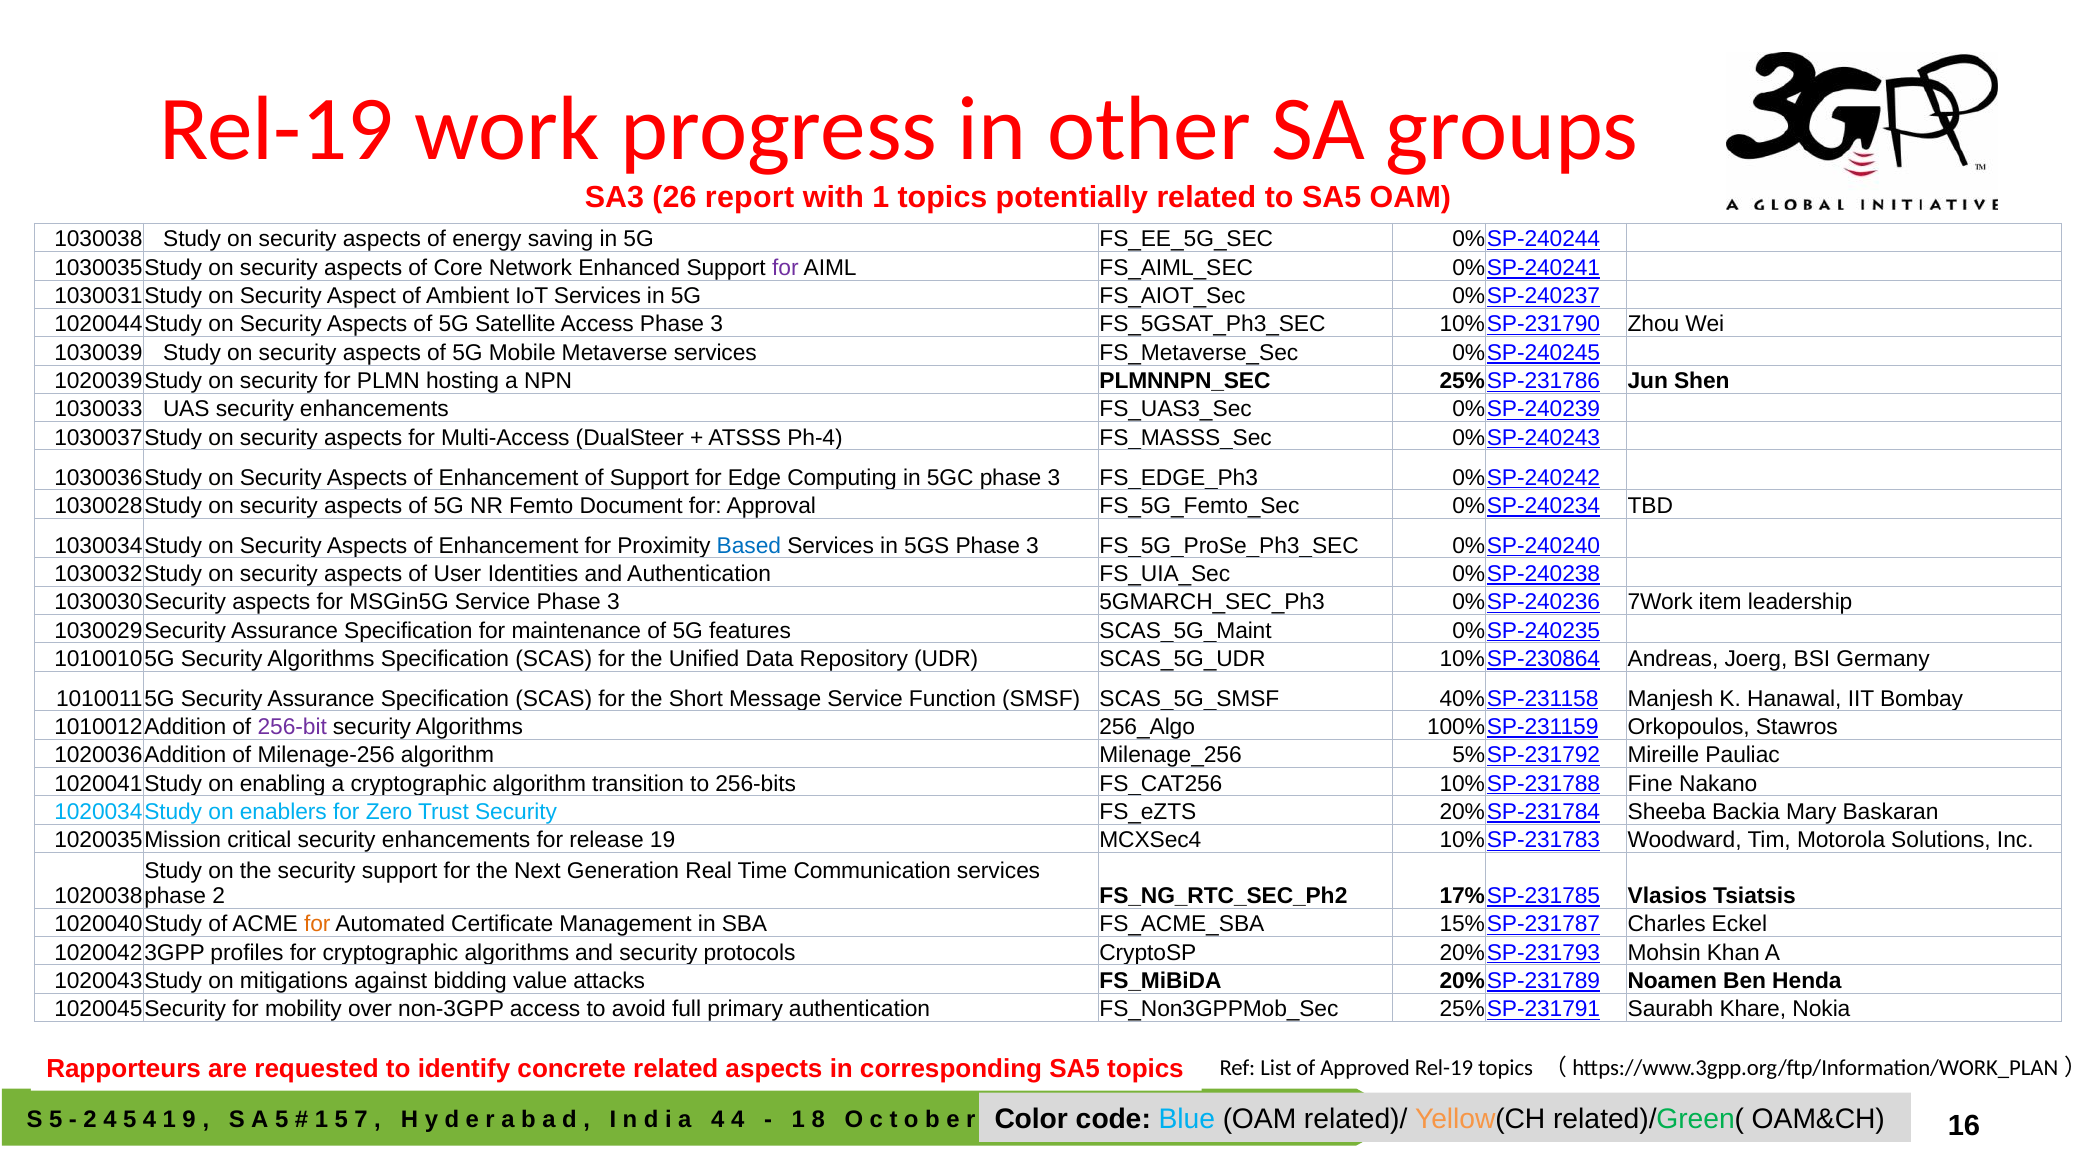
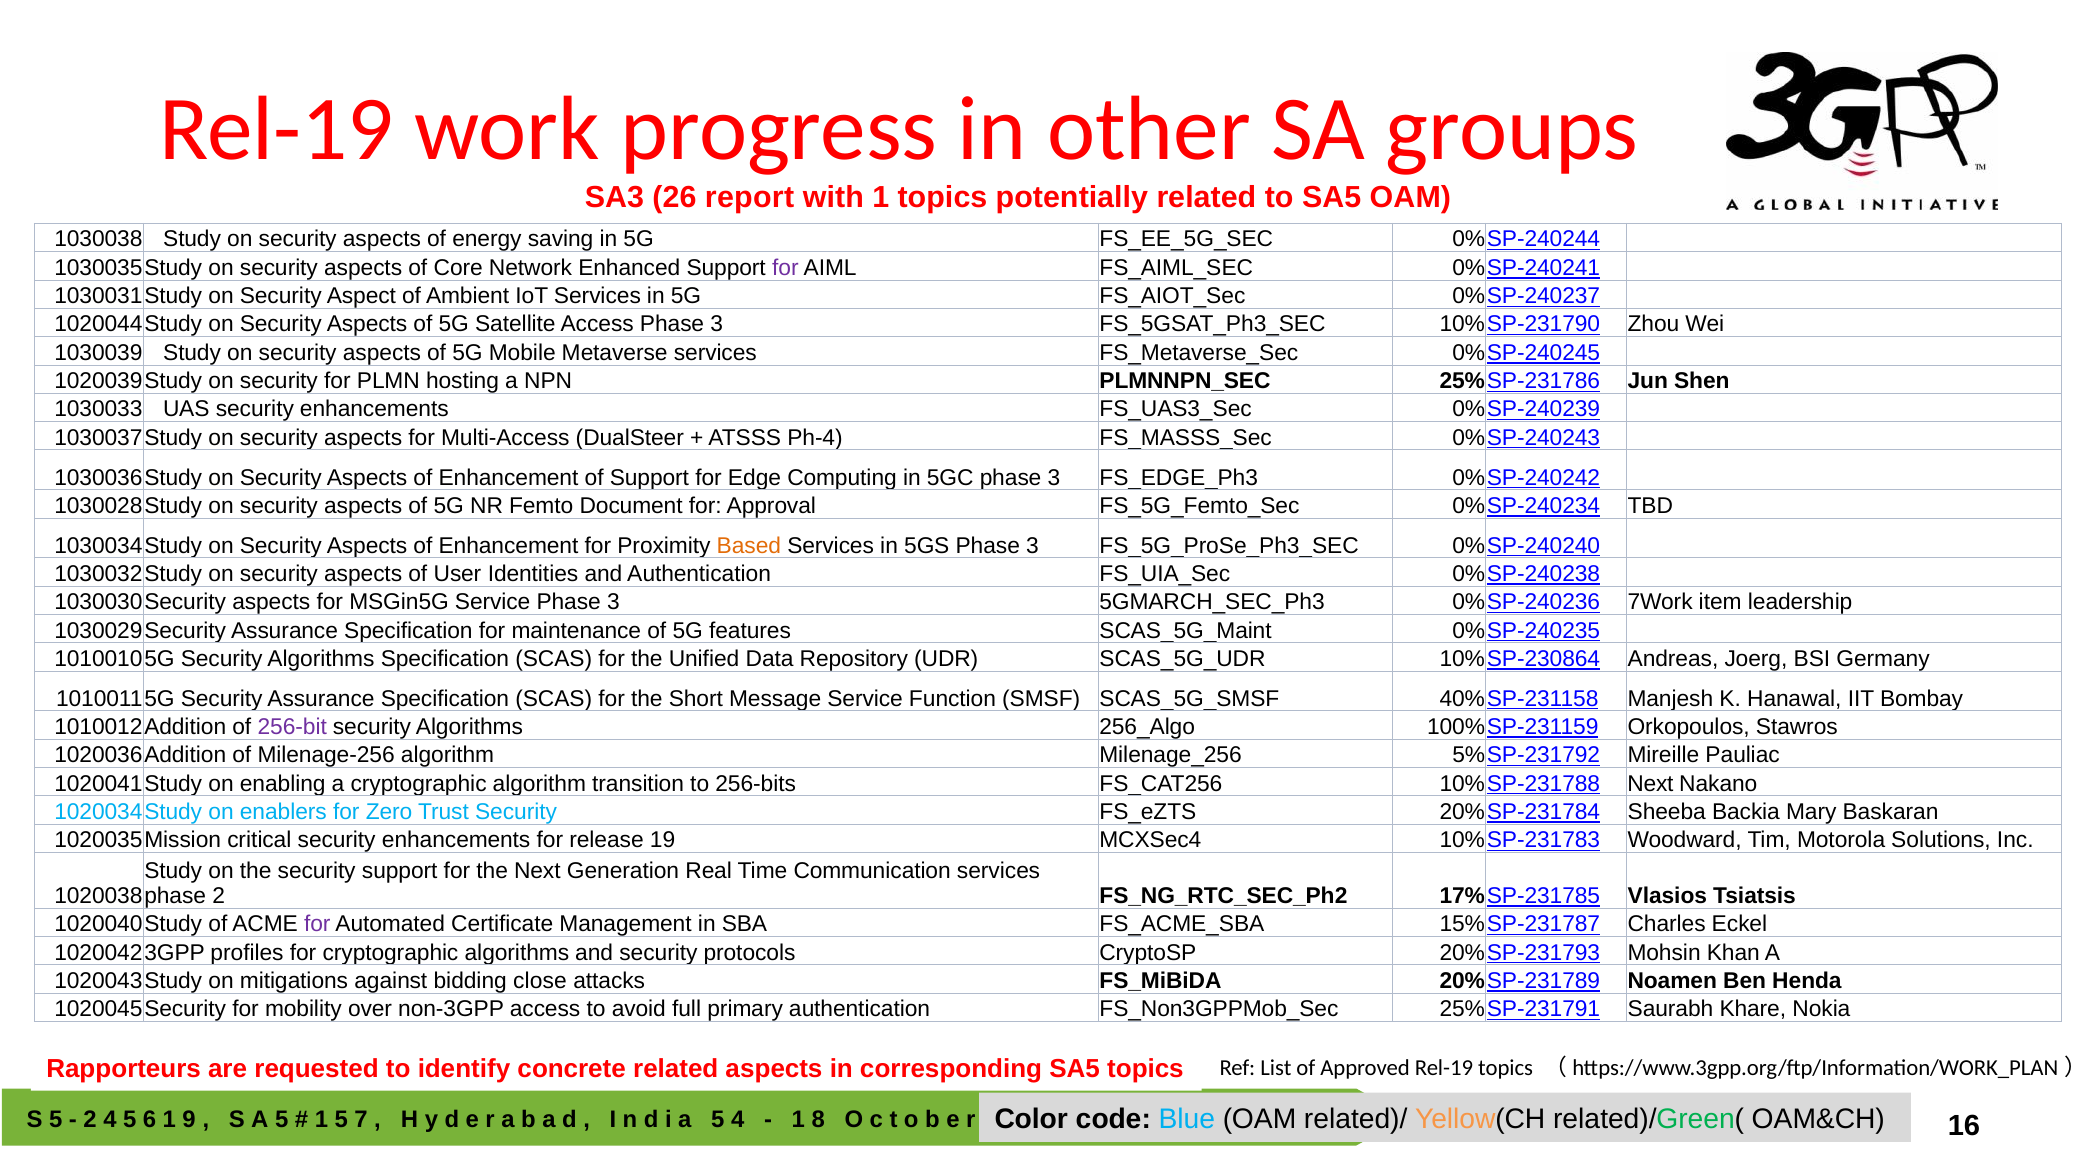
Based colour: blue -> orange (749, 546)
Fine: Fine -> Next (1650, 784)
for colour: orange -> purple (317, 924)
value: value -> close (540, 981)
4: 4 -> 6 (150, 1120)
4: 4 -> 5 (718, 1120)
